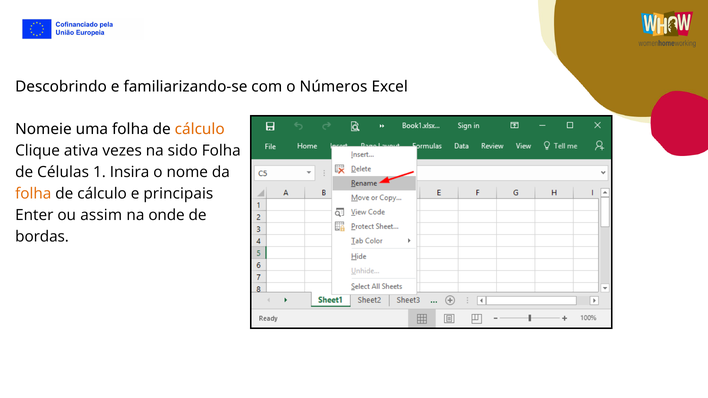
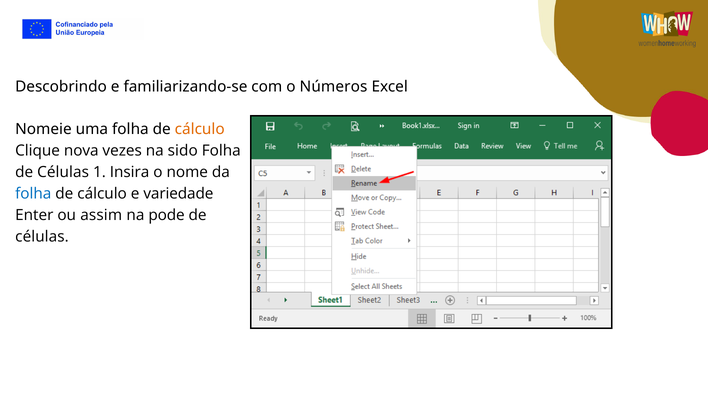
ativa: ativa -> nova (81, 151)
folha colour: orange -> blue (33, 194)
principais: principais -> variedade (178, 194)
onde: onde -> pode (167, 215)
bordas: bordas -> células (42, 237)
